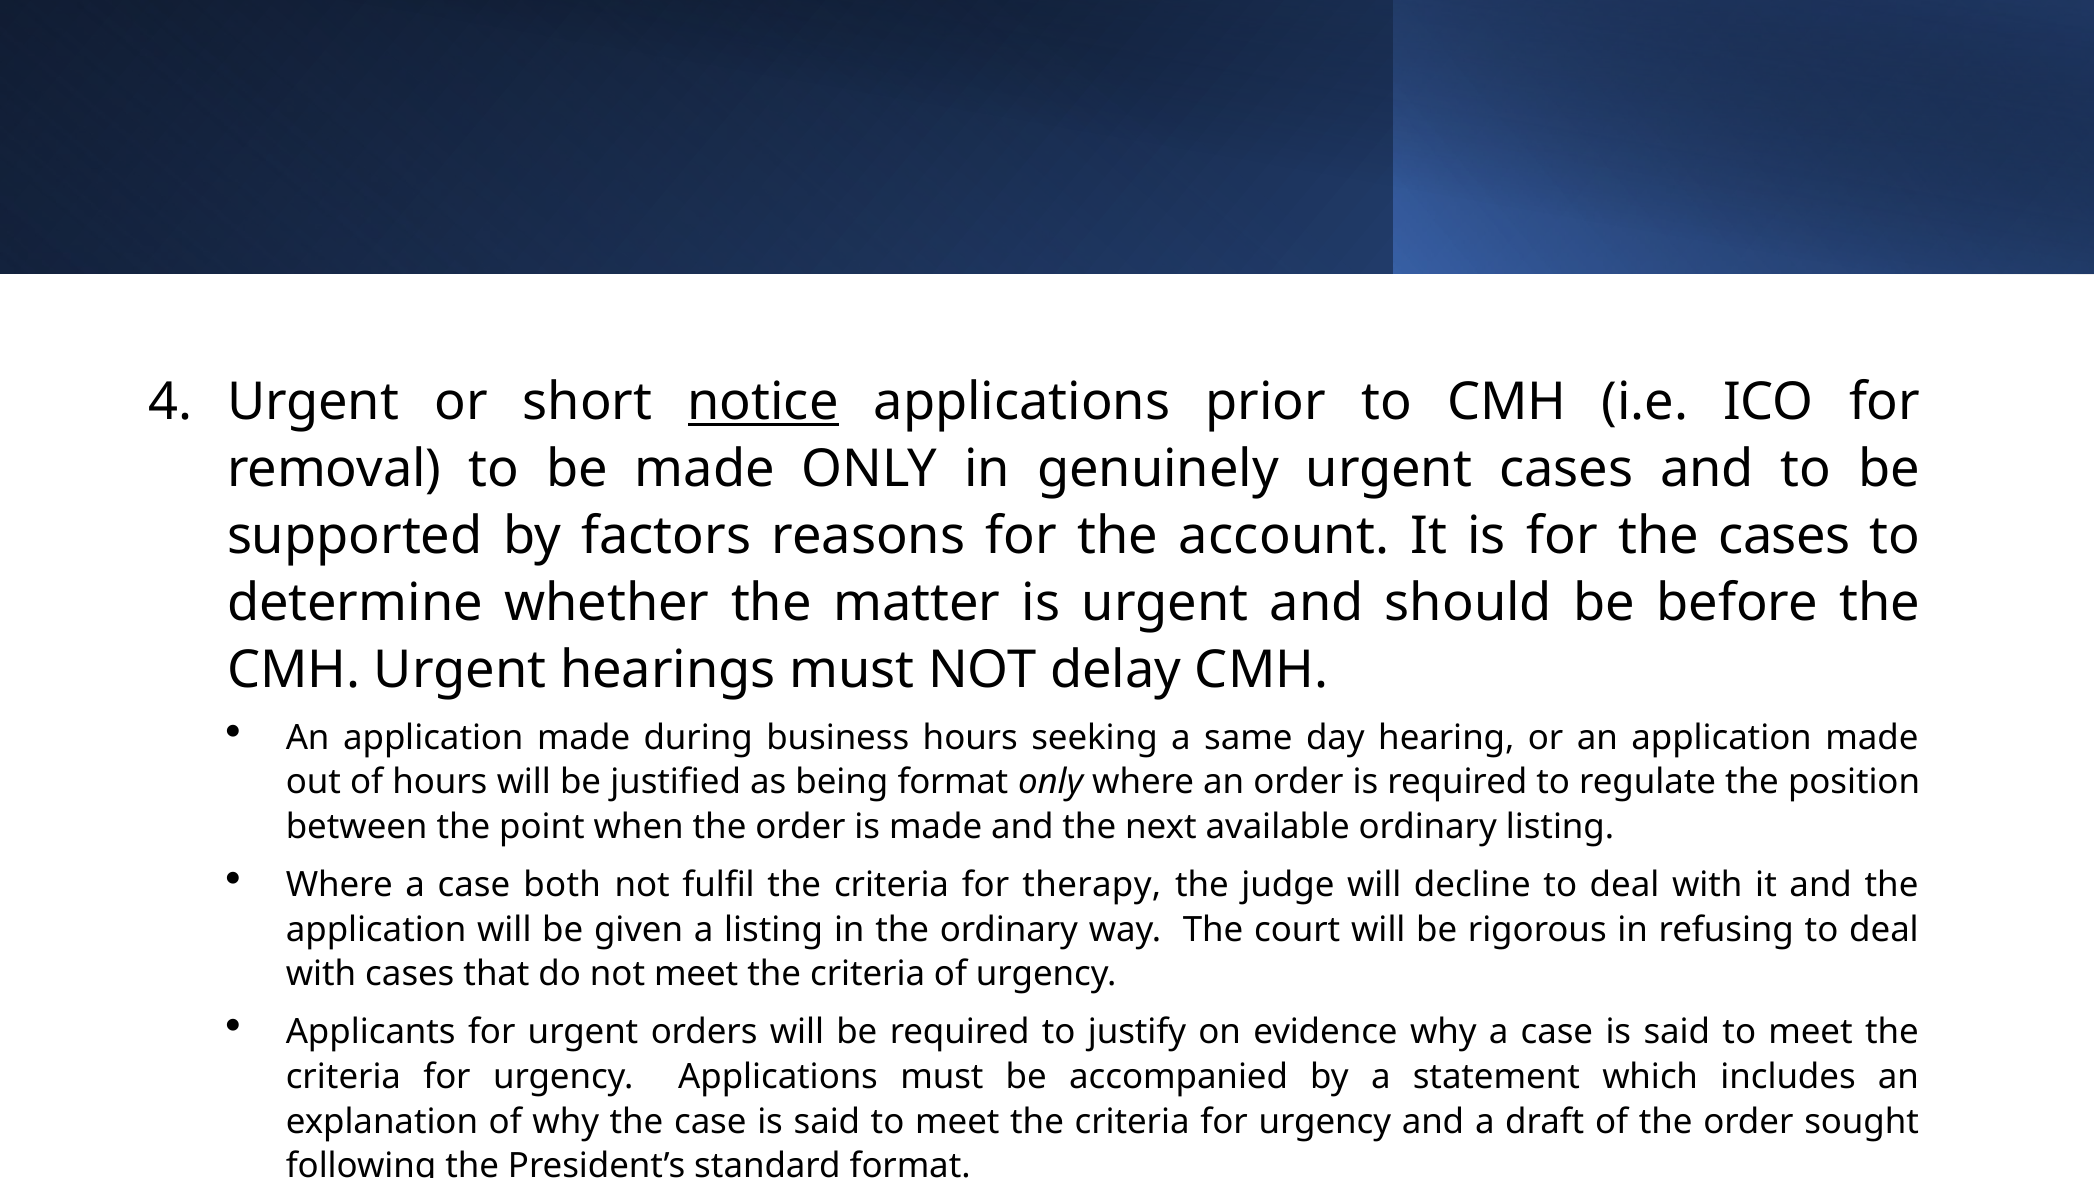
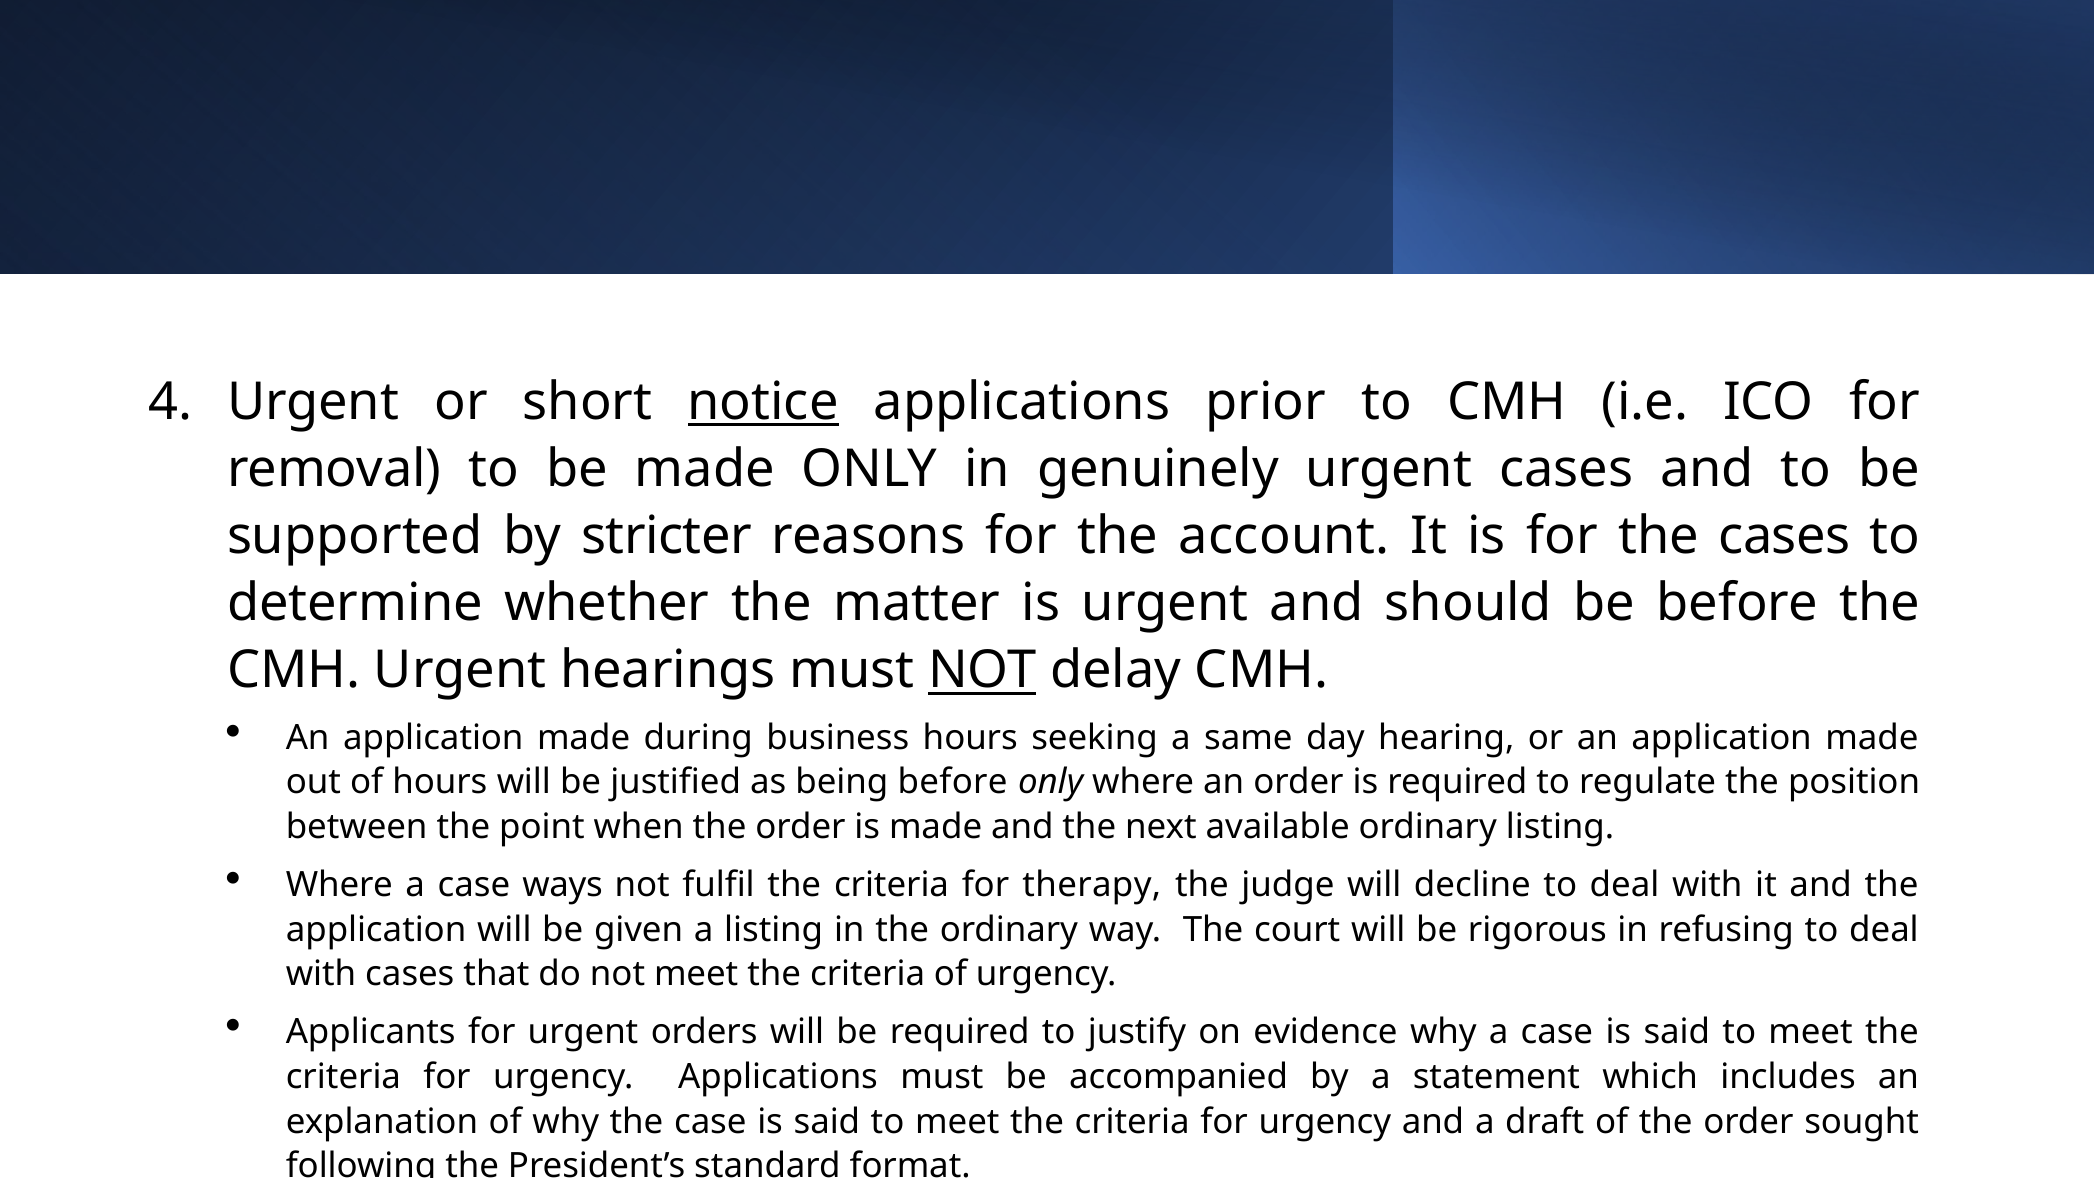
factors: factors -> stricter (667, 536)
NOT underline: none -> present (983, 671)
being format: format -> before (953, 782)
both: both -> ways (563, 885)
